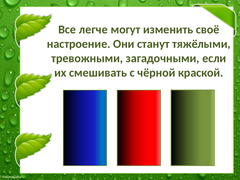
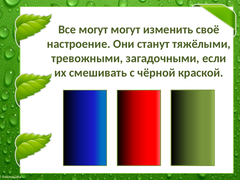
Все легче: легче -> могут (93, 30)
